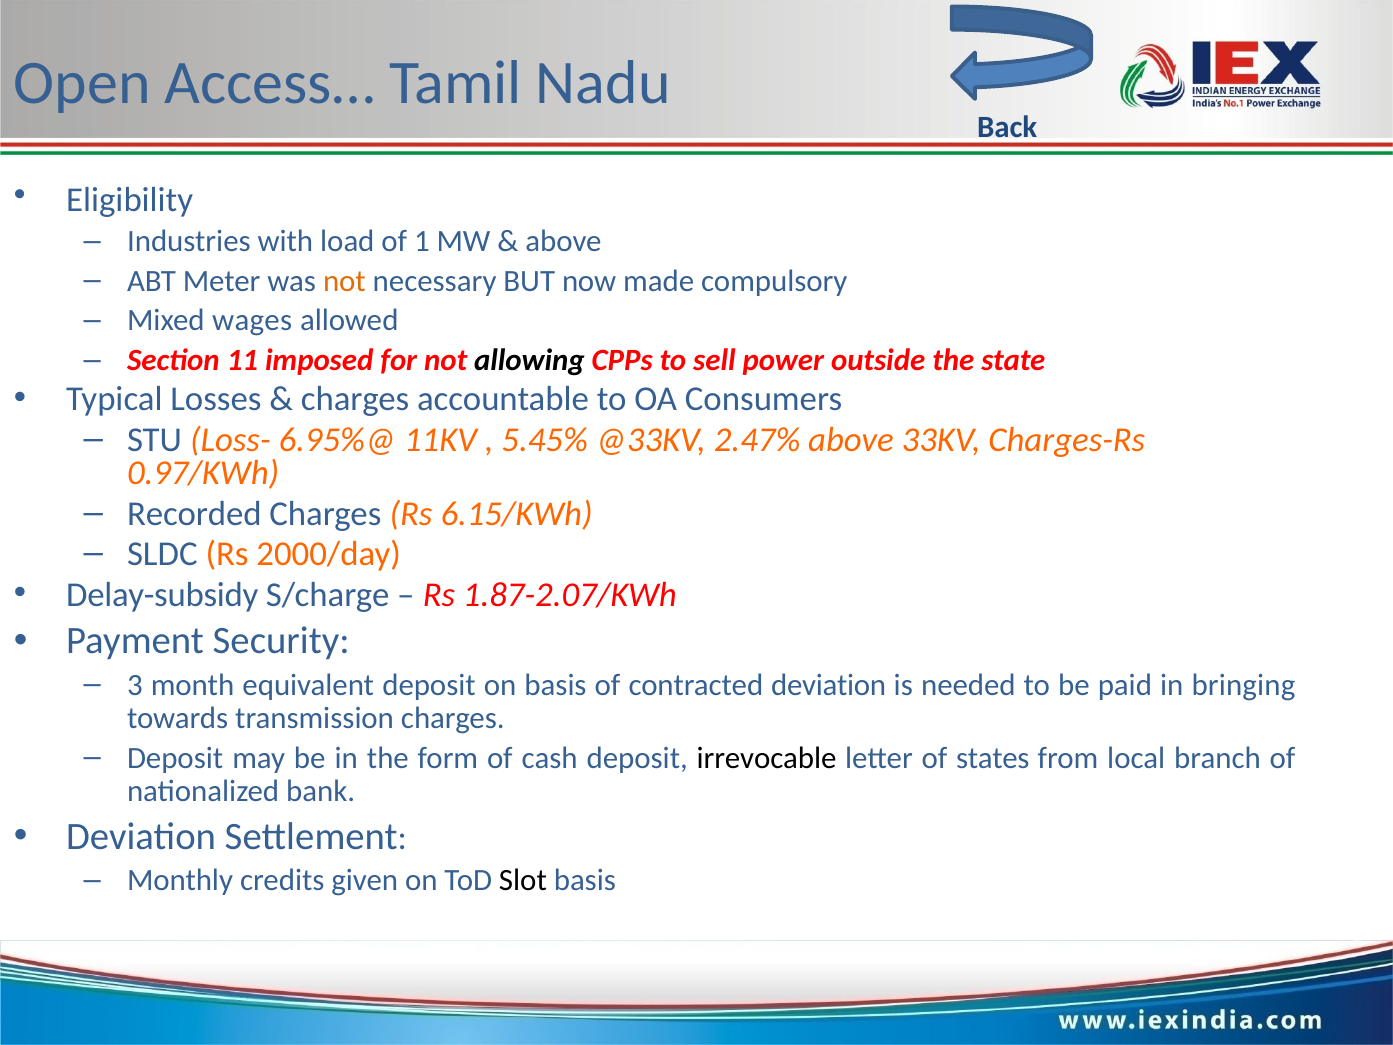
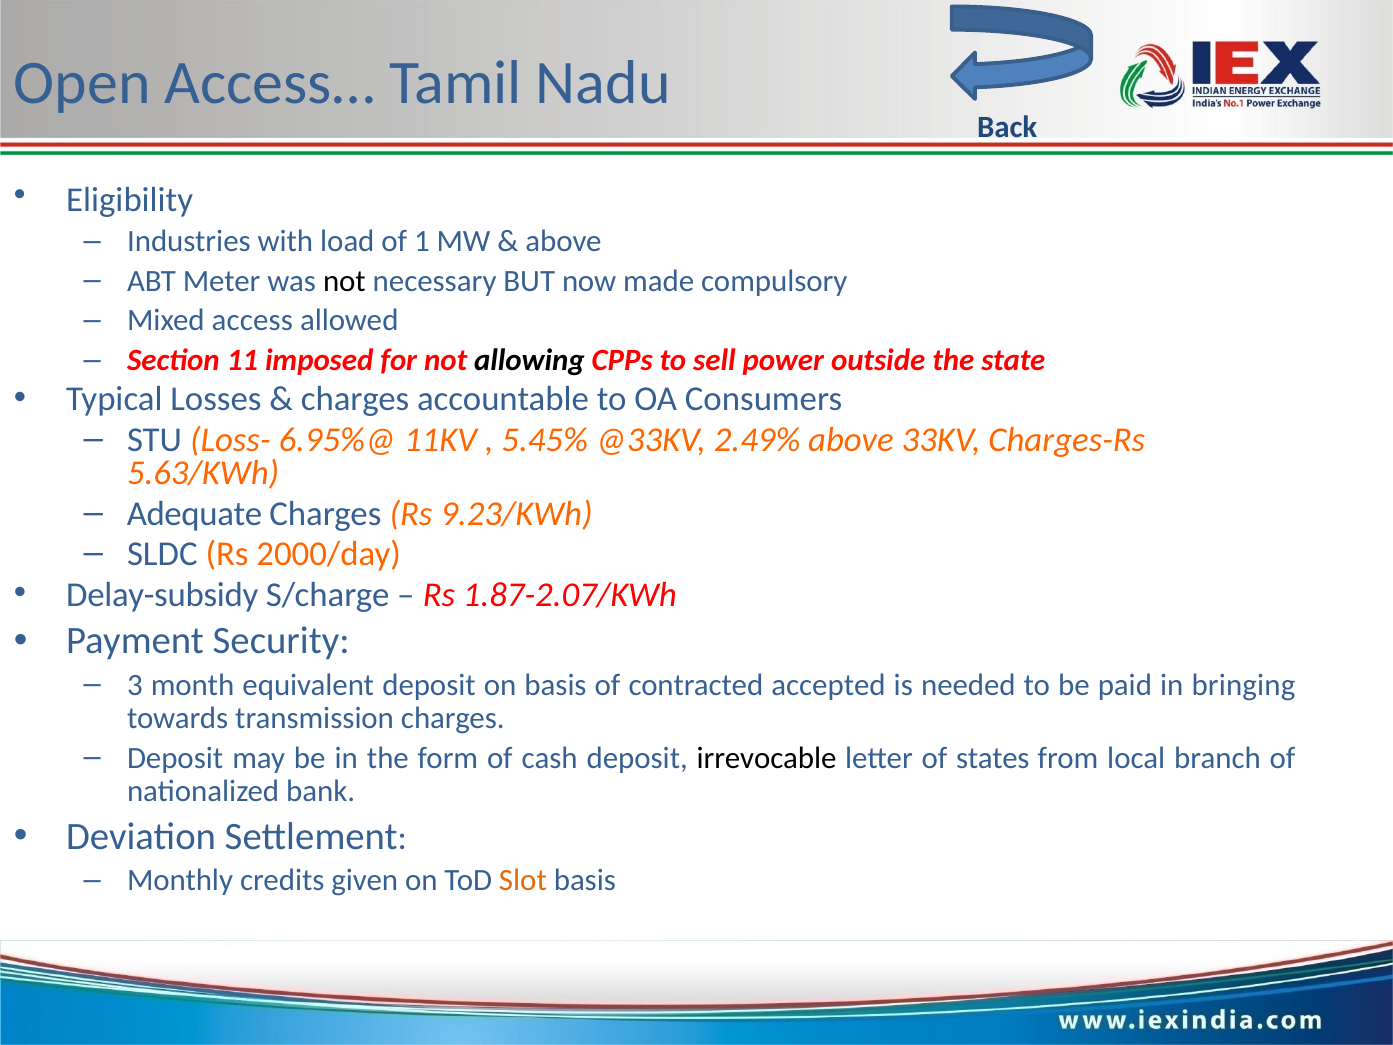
not colour: orange -> black (344, 281)
wages: wages -> access (252, 321)
2.47%: 2.47% -> 2.49% (757, 440)
0.97/KWh: 0.97/KWh -> 5.63/KWh (203, 473)
Recorded: Recorded -> Adequate (195, 514)
6.15/KWh: 6.15/KWh -> 9.23/KWh (517, 514)
contracted deviation: deviation -> accepted (829, 685)
Slot colour: black -> orange (523, 880)
